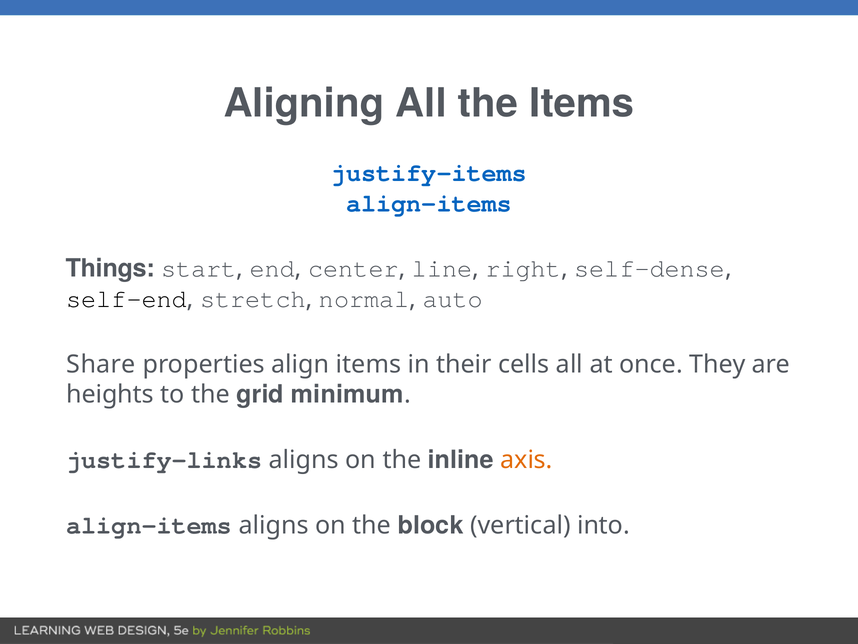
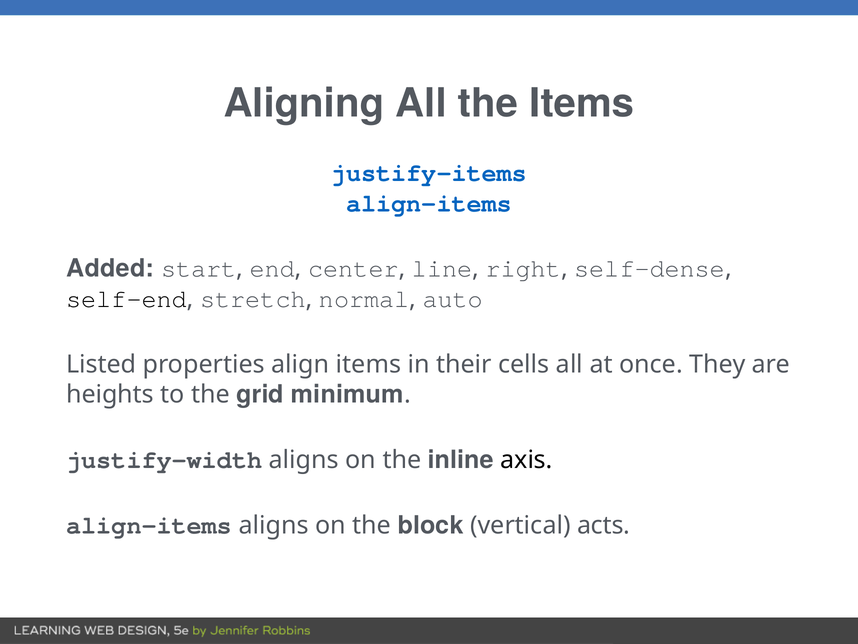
Things: Things -> Added (110, 268)
Share: Share -> Listed (101, 364)
justify-links: justify-links -> justify-width (164, 459)
axis colour: orange -> black (526, 459)
into: into -> acts (604, 525)
